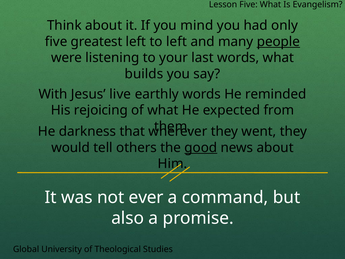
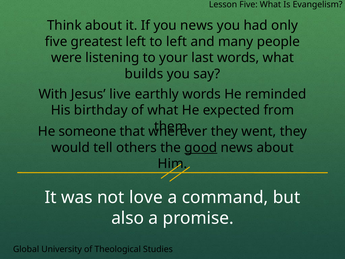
you mind: mind -> news (197, 26)
people underline: present -> none (278, 42)
rejoicing: rejoicing -> birthday (101, 110)
darkness: darkness -> someone (88, 131)
ever: ever -> love (146, 197)
